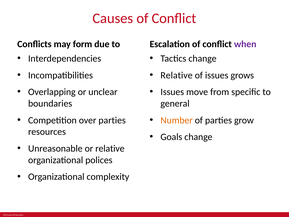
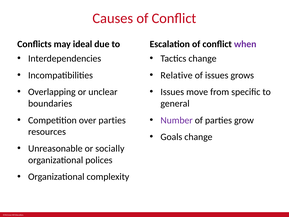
form: form -> ideal (83, 44)
Number colour: orange -> purple (177, 120)
or relative: relative -> socially (110, 148)
